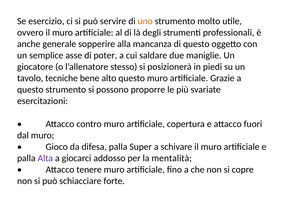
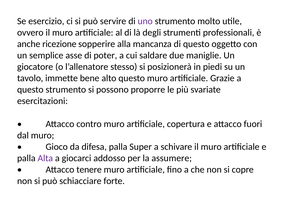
uno colour: orange -> purple (145, 21)
generale: generale -> ricezione (59, 44)
tecniche: tecniche -> immette (62, 78)
mentalità: mentalità -> assumere (172, 158)
